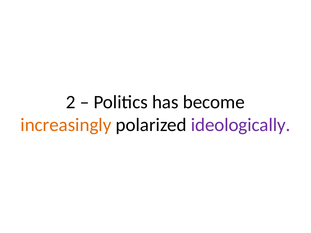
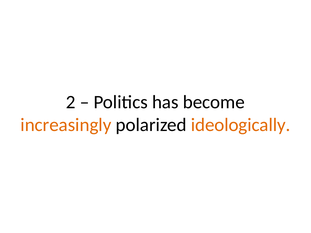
ideologically colour: purple -> orange (241, 125)
